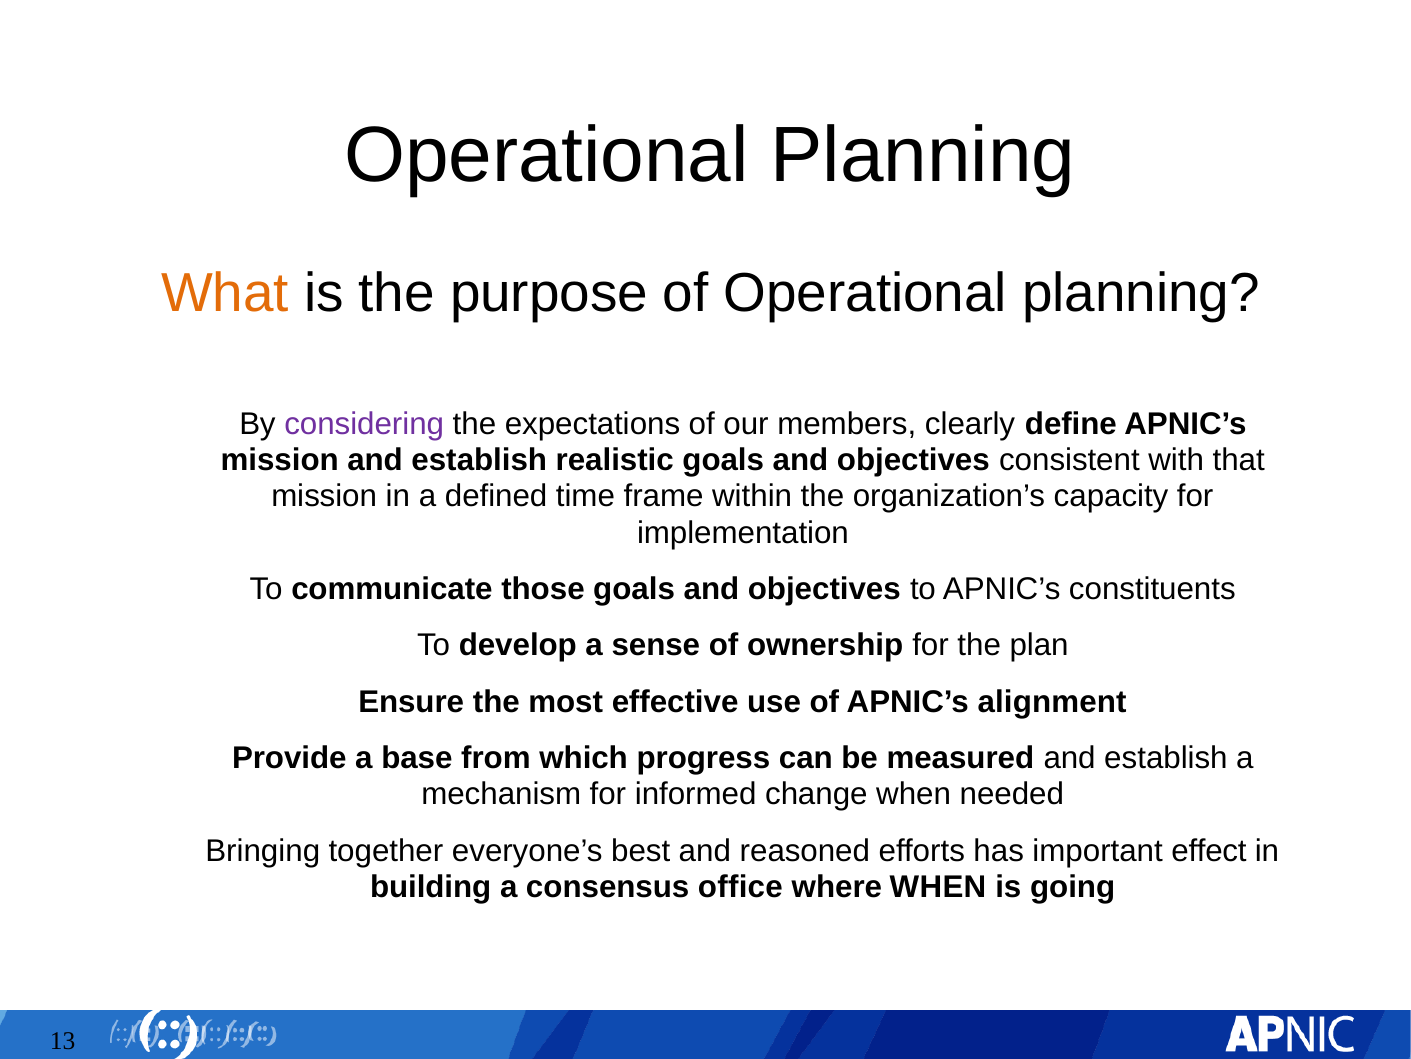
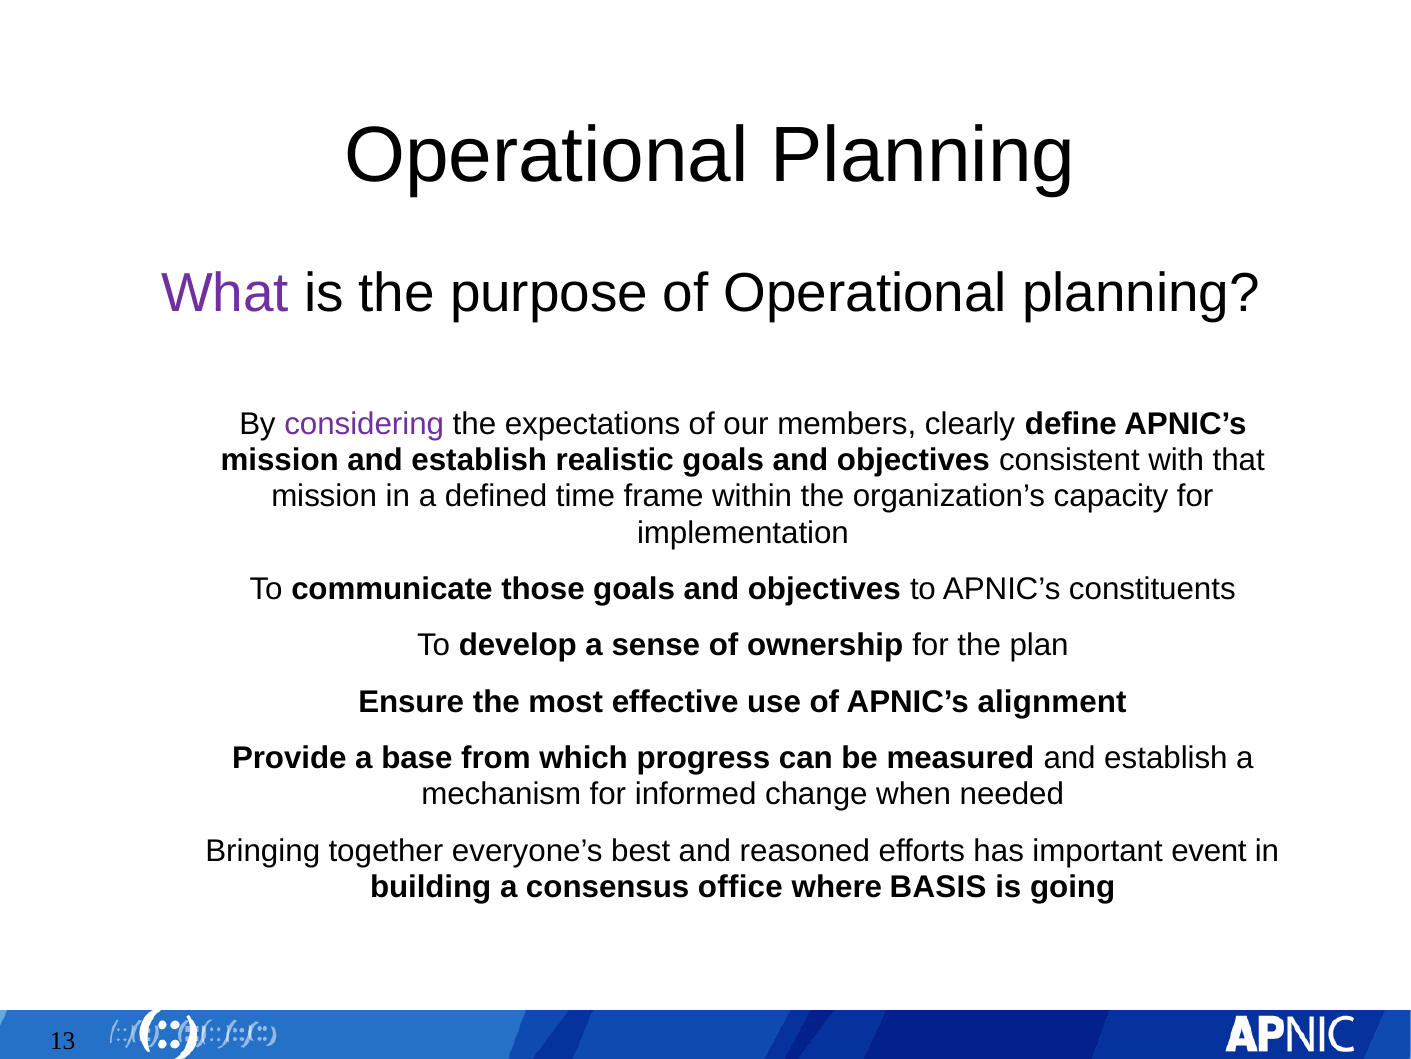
What colour: orange -> purple (225, 293)
effect: effect -> event (1209, 850)
where WHEN: WHEN -> BASIS (938, 886)
